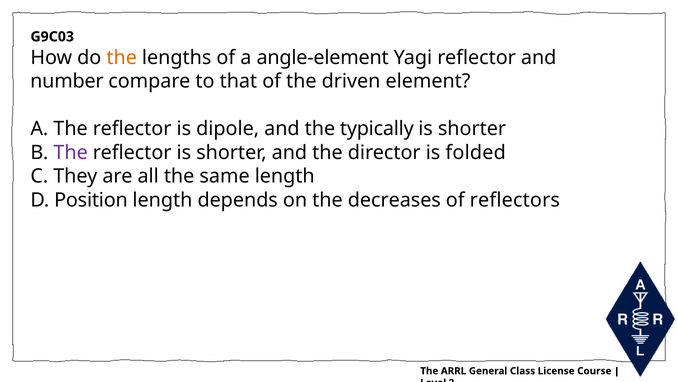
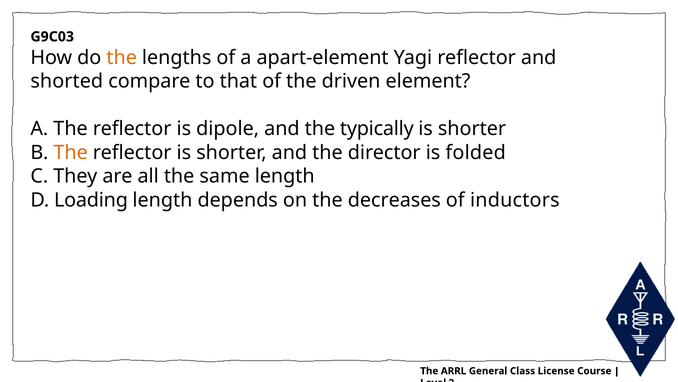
angle-element: angle-element -> apart-element (323, 57)
number: number -> shorted (67, 81)
The colour: purple -> orange (71, 152)
Position: Position -> Loading (91, 200)
reflectors: reflectors -> inductors (515, 200)
